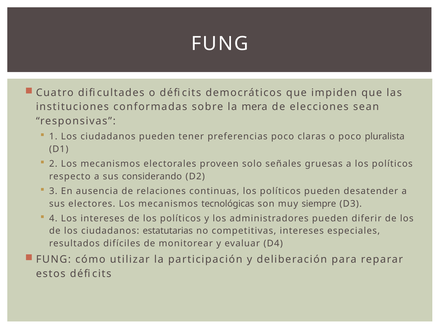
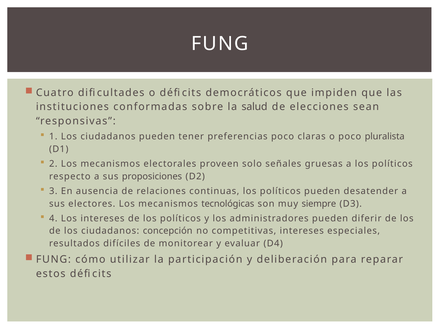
mera: mera -> salud (255, 107)
considerando: considerando -> proposiciones (152, 176)
estatutarias: estatutarias -> concepción (168, 231)
